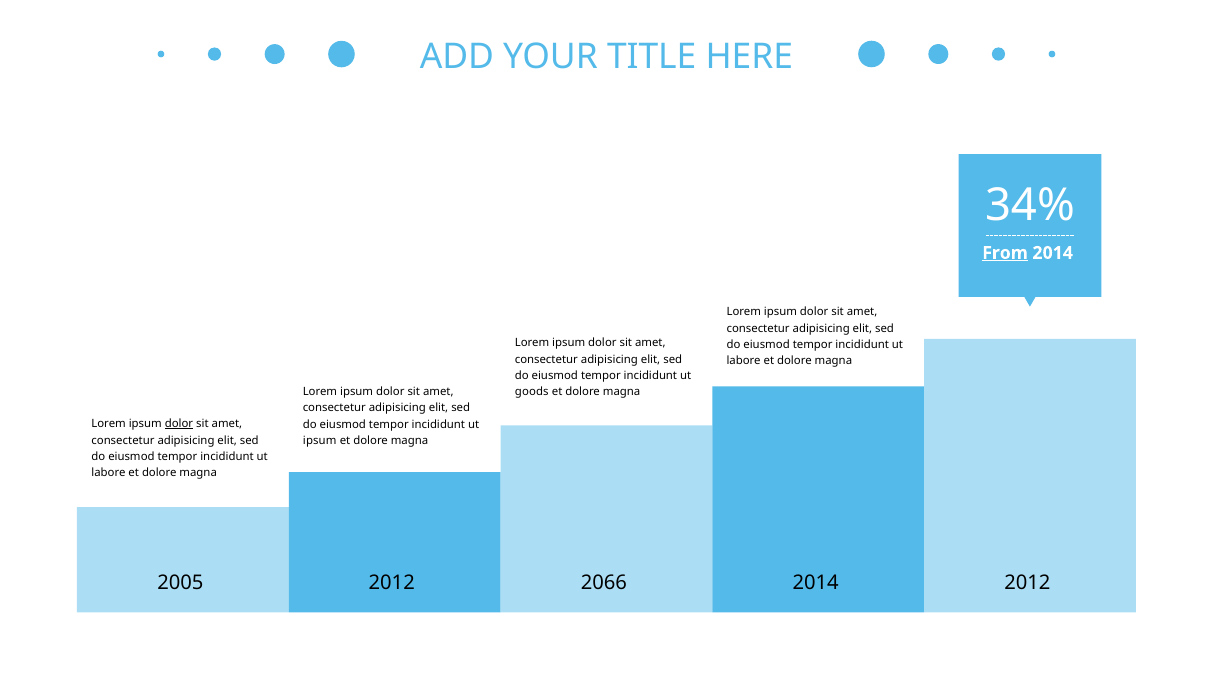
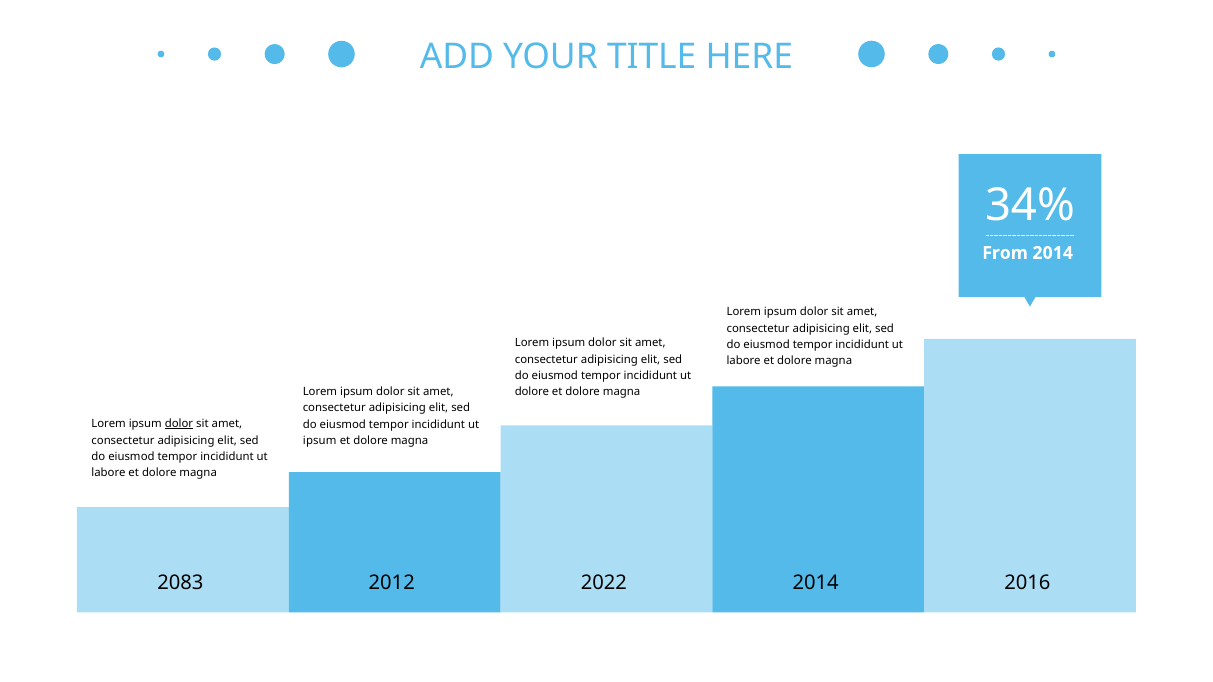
From underline: present -> none (1005, 253)
goods: goods -> dolore (532, 392)
2005: 2005 -> 2083 (180, 584)
2066: 2066 -> 2022 (604, 584)
2014 2012: 2012 -> 2016 (1027, 584)
